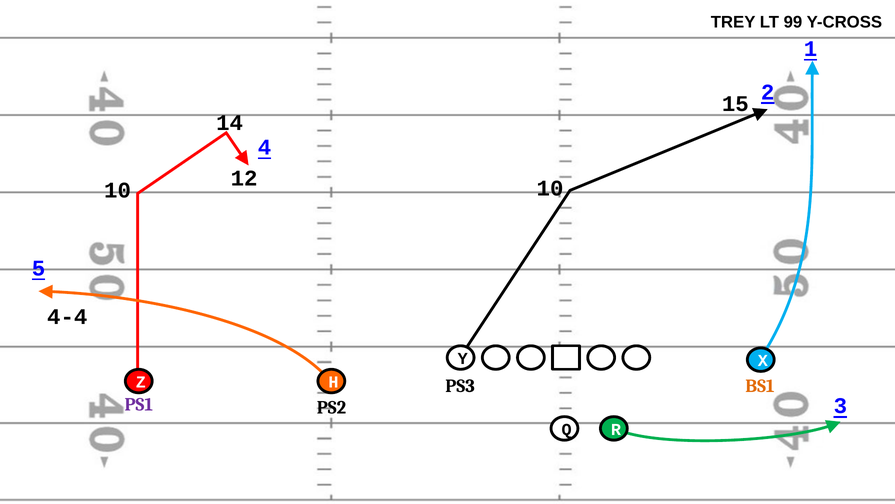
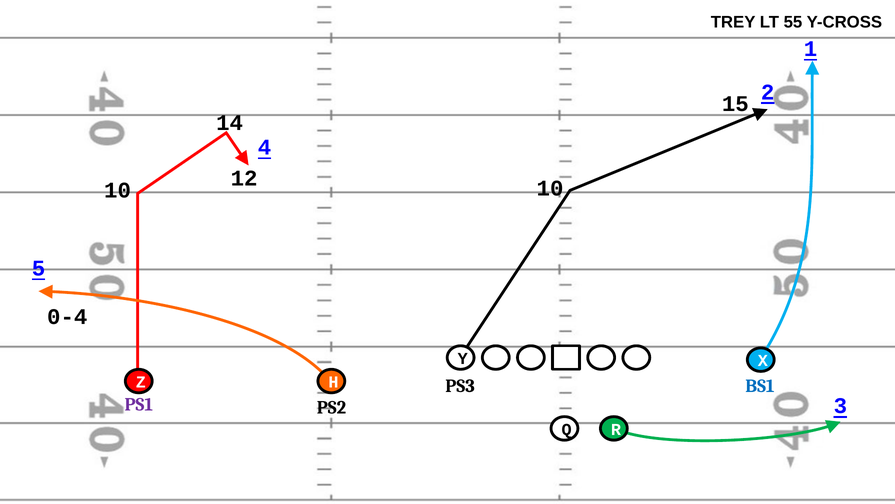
99: 99 -> 55 (793, 22)
4-4: 4-4 -> 0-4 (67, 317)
BS1 colour: orange -> blue (760, 385)
